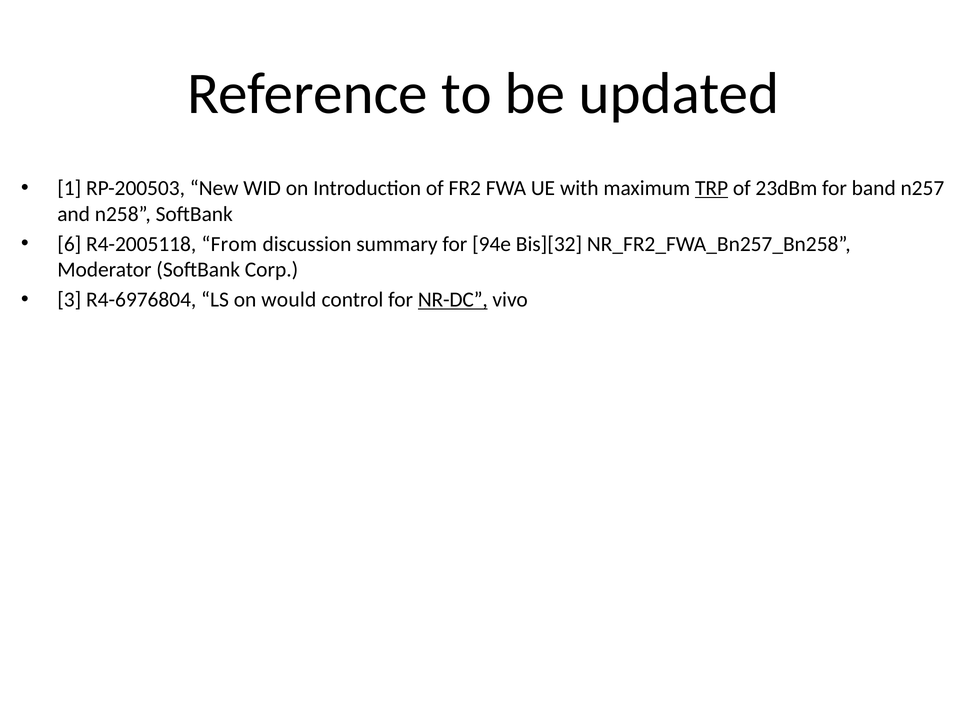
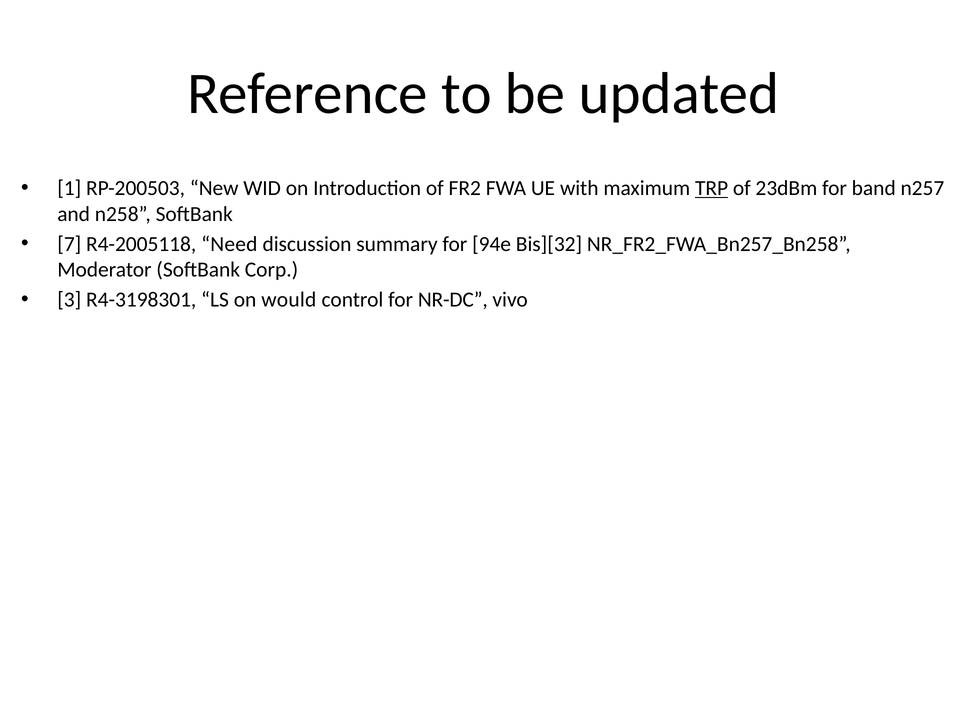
6: 6 -> 7 (69, 244)
From: From -> Need (229, 244)
R4-6976804: R4-6976804 -> R4-3198301 (141, 300)
NR-DC underline: present -> none (453, 300)
